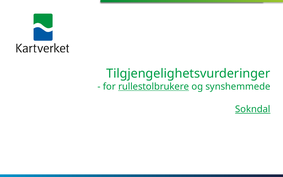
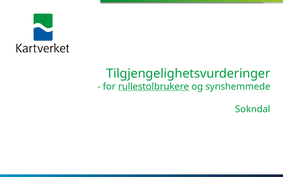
Sokndal underline: present -> none (253, 109)
